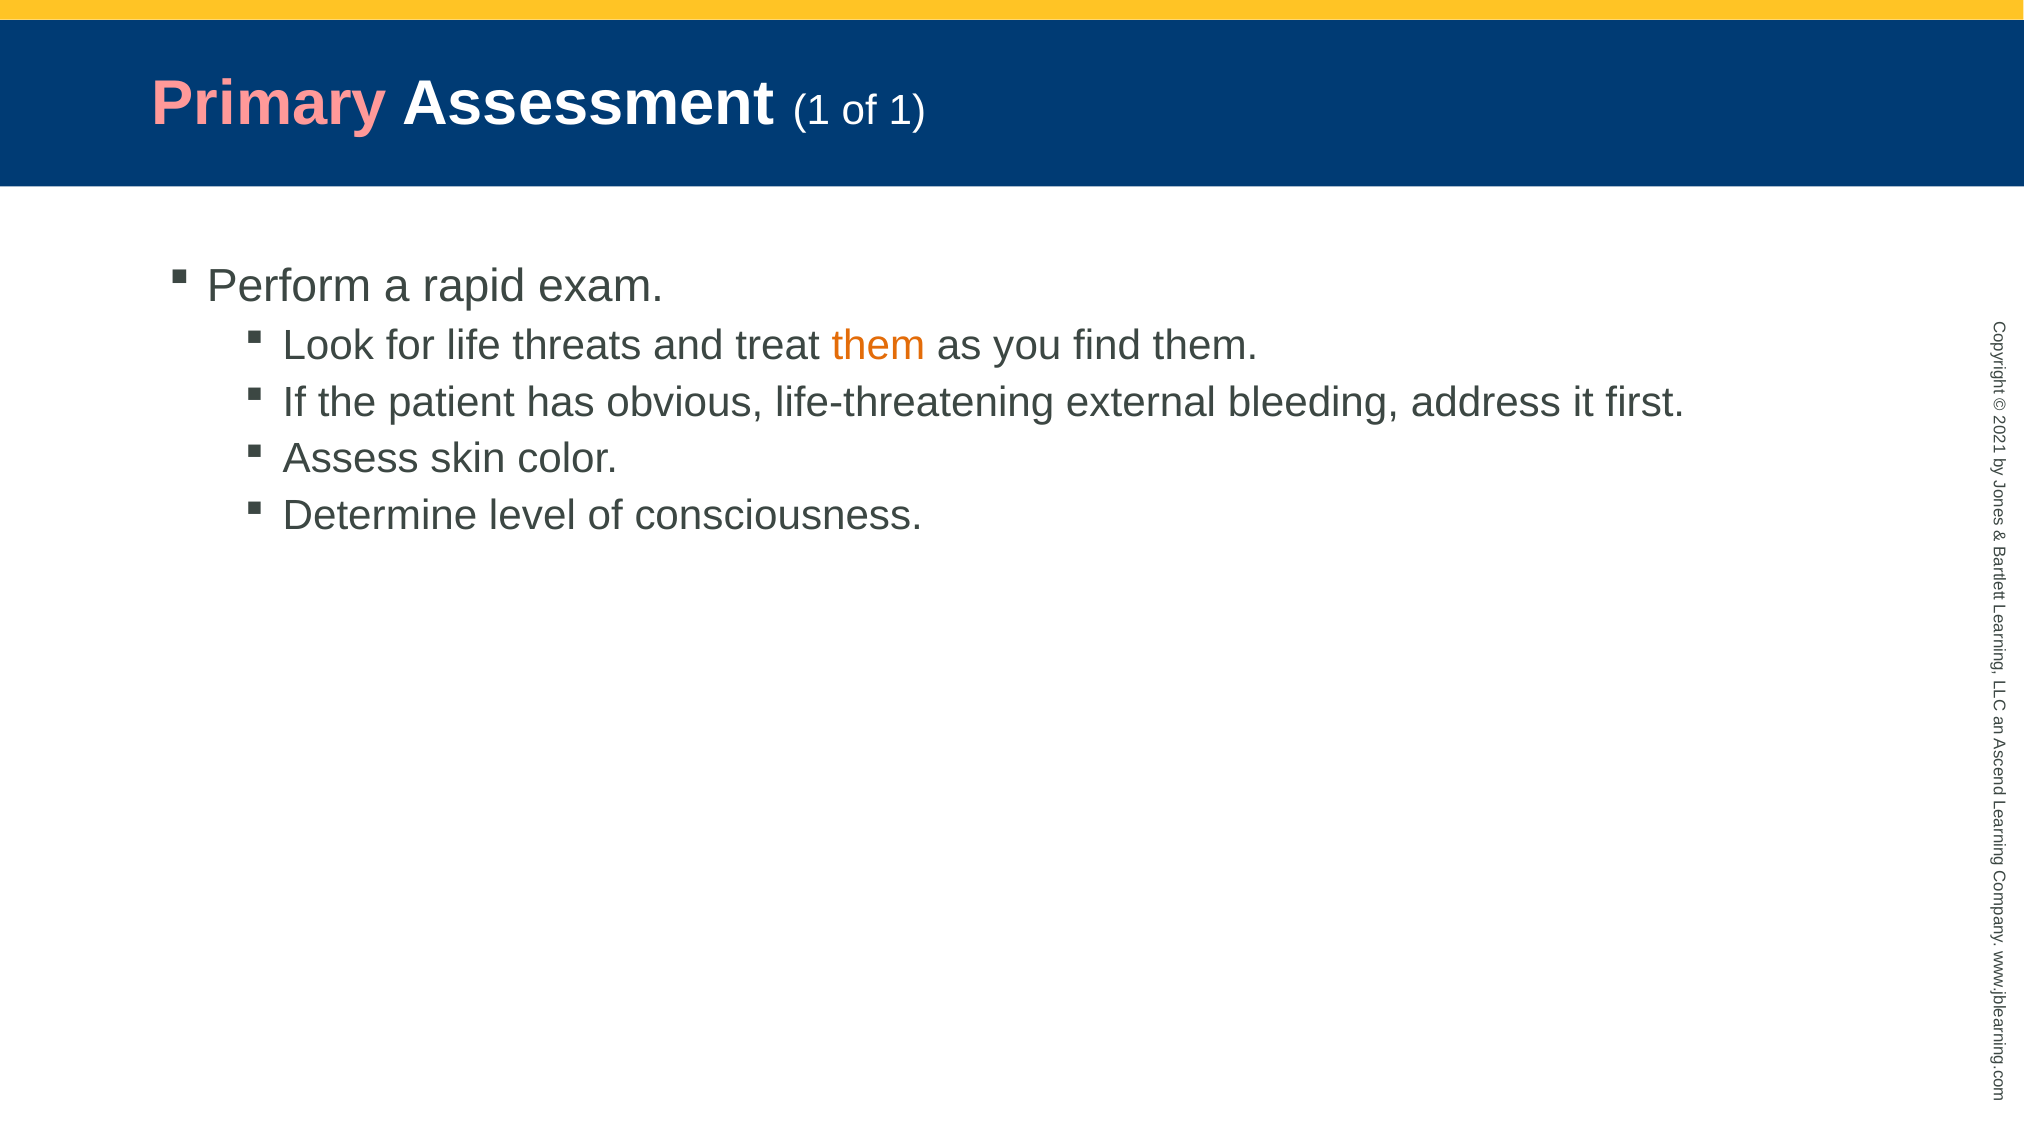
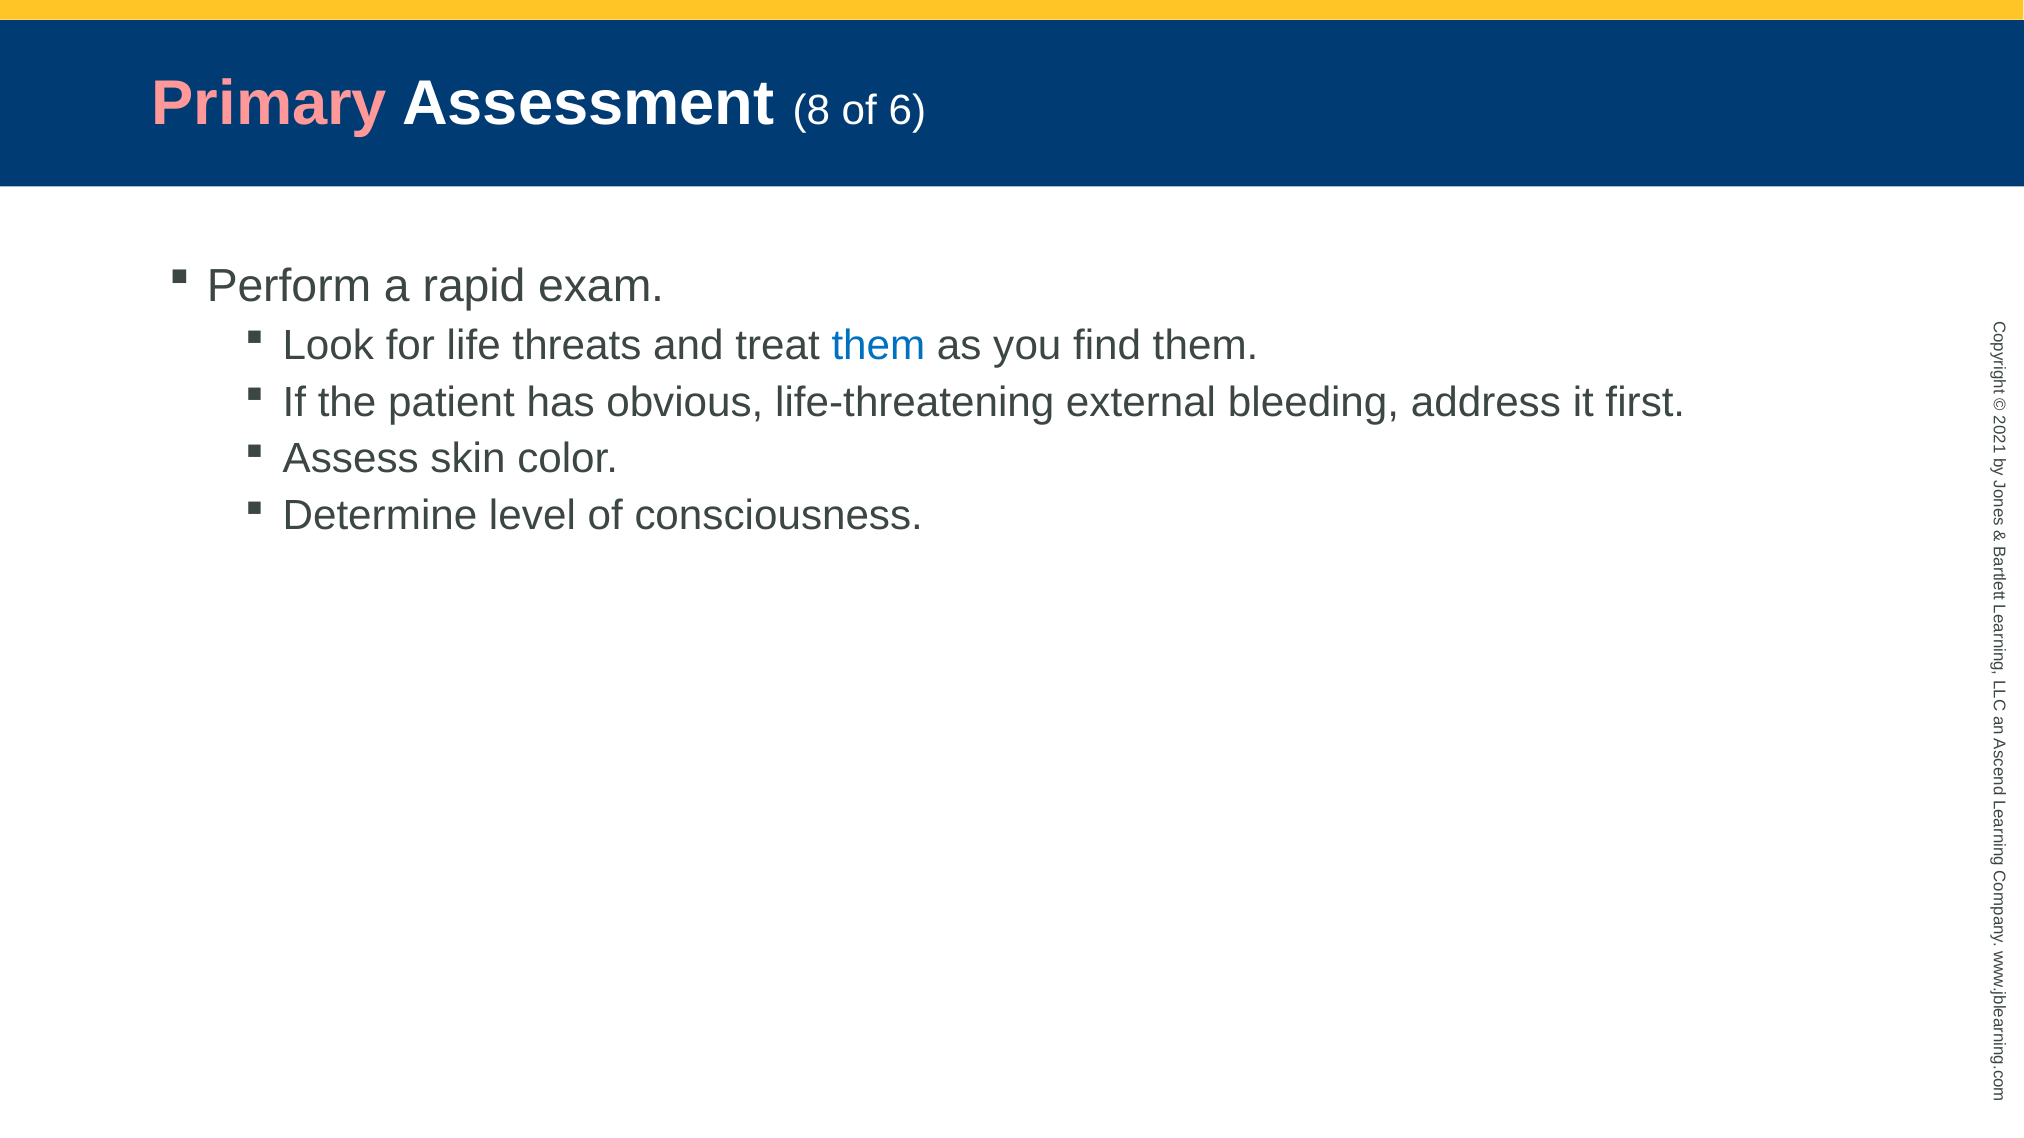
Assessment 1: 1 -> 8 (811, 111)
of 1: 1 -> 6 (907, 111)
them colour: orange -> blue (878, 345)
